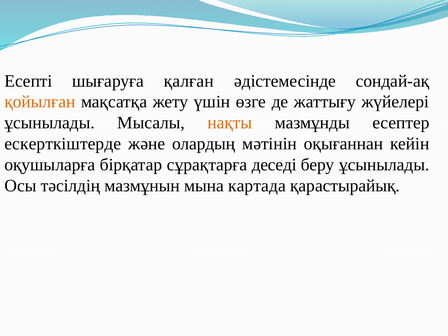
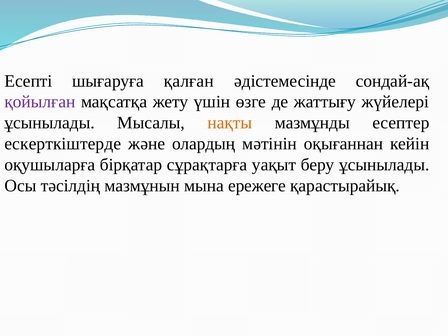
қойылған colour: orange -> purple (40, 102)
деседі: деседі -> уақыт (274, 165)
картада: картада -> ережеге (257, 186)
